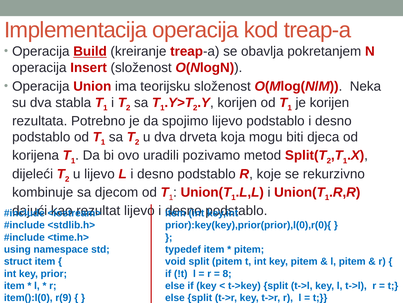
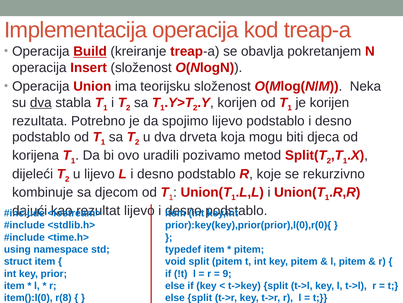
dva underline: none -> present (41, 102)
8: 8 -> 9 (227, 273)
r(9: r(9 -> r(8 (63, 297)
